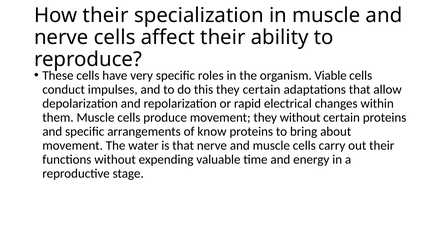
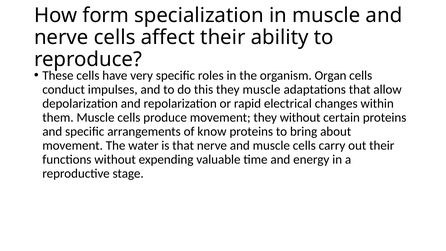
How their: their -> form (106, 15)
Viable: Viable -> Organ (331, 75)
they certain: certain -> muscle (262, 89)
